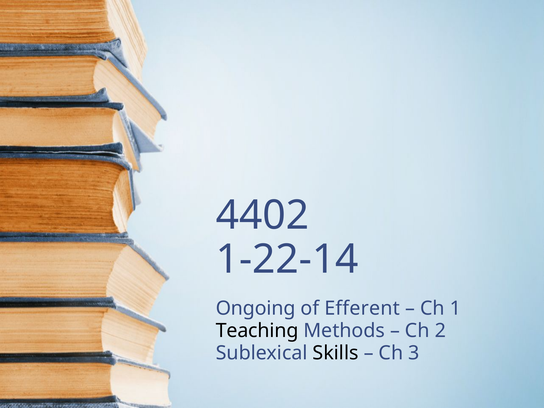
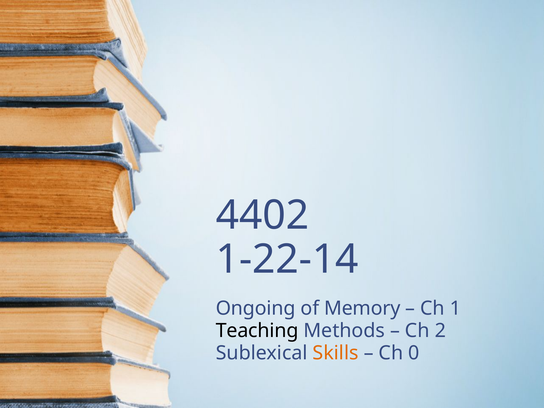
Efferent: Efferent -> Memory (362, 308)
Skills colour: black -> orange (336, 353)
3: 3 -> 0 (414, 353)
